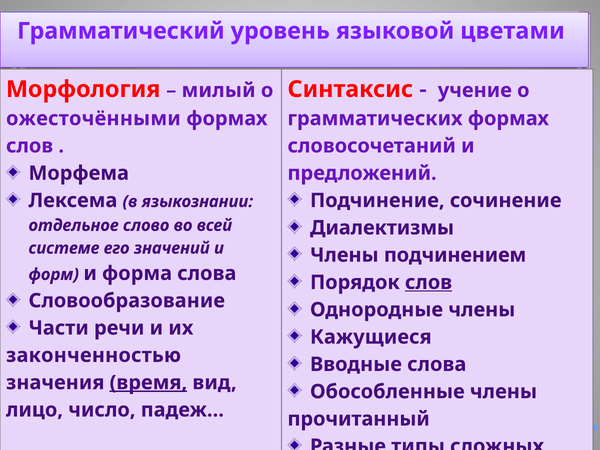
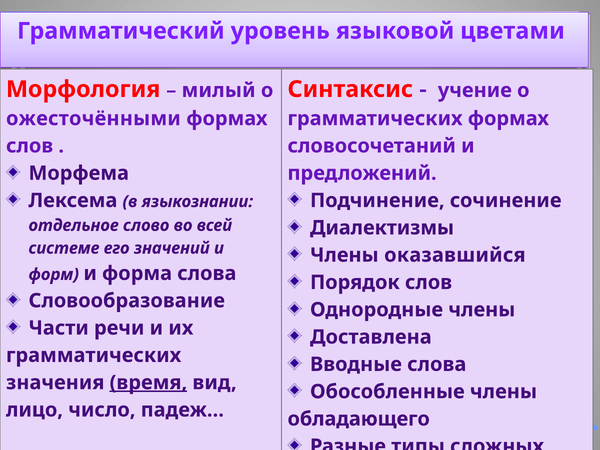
подчинением: подчинением -> оказавшийся (455, 255)
слов underline: present -> none (429, 282)
Кажущиеся: Кажущиеся -> Доставлена (371, 337)
законченностью: законченностью -> грамматических (94, 355)
прочитанный: прочитанный -> обладающего (359, 419)
